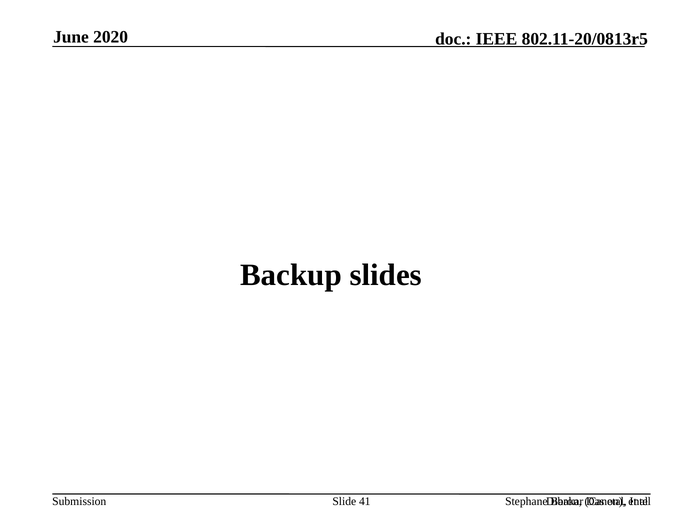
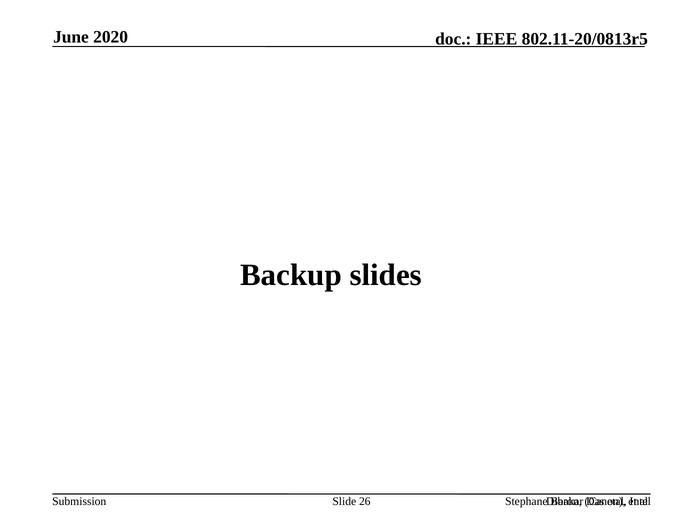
41: 41 -> 26 (365, 501)
